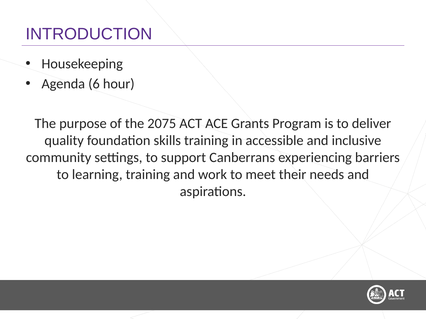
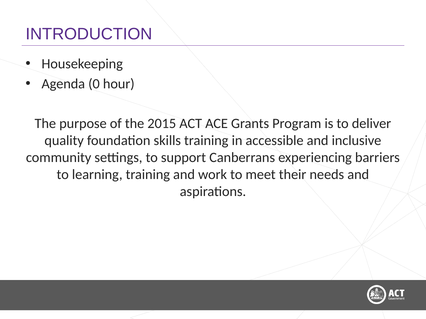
6: 6 -> 0 (94, 84)
2075: 2075 -> 2015 (162, 124)
